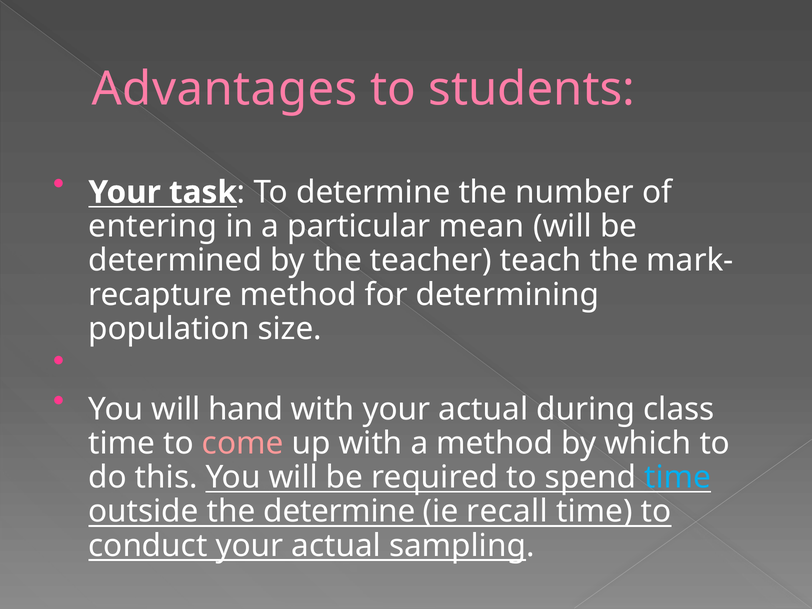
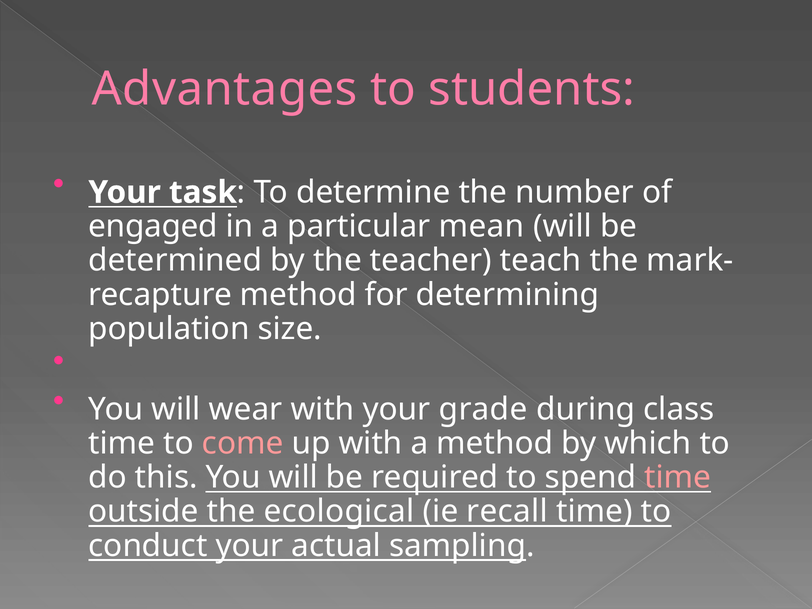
entering: entering -> engaged (153, 226)
hand: hand -> wear (246, 409)
with your actual: actual -> grade (483, 409)
time colour: light blue -> pink (678, 477)
the determine: determine -> ecological (339, 511)
